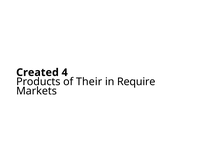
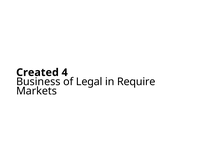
Products: Products -> Business (38, 82)
Their: Their -> Legal (89, 82)
